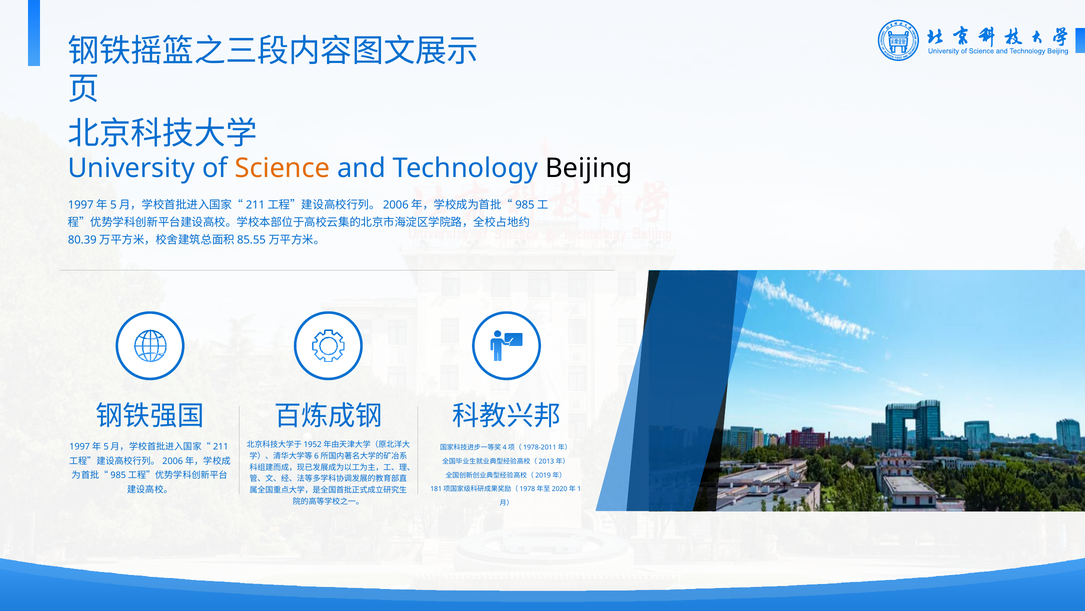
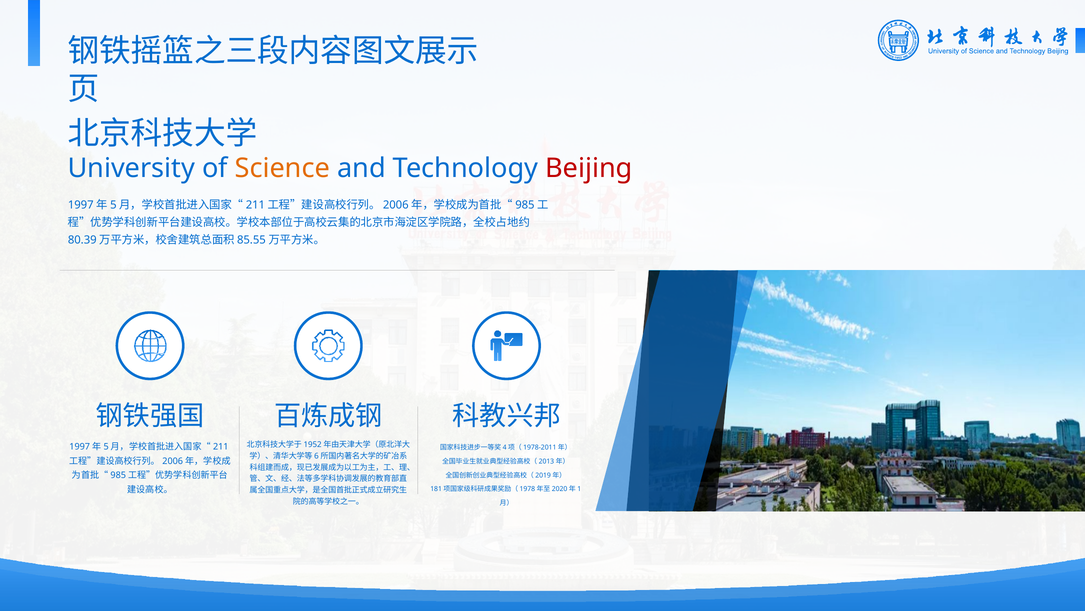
Beijing colour: black -> red (589, 168)
